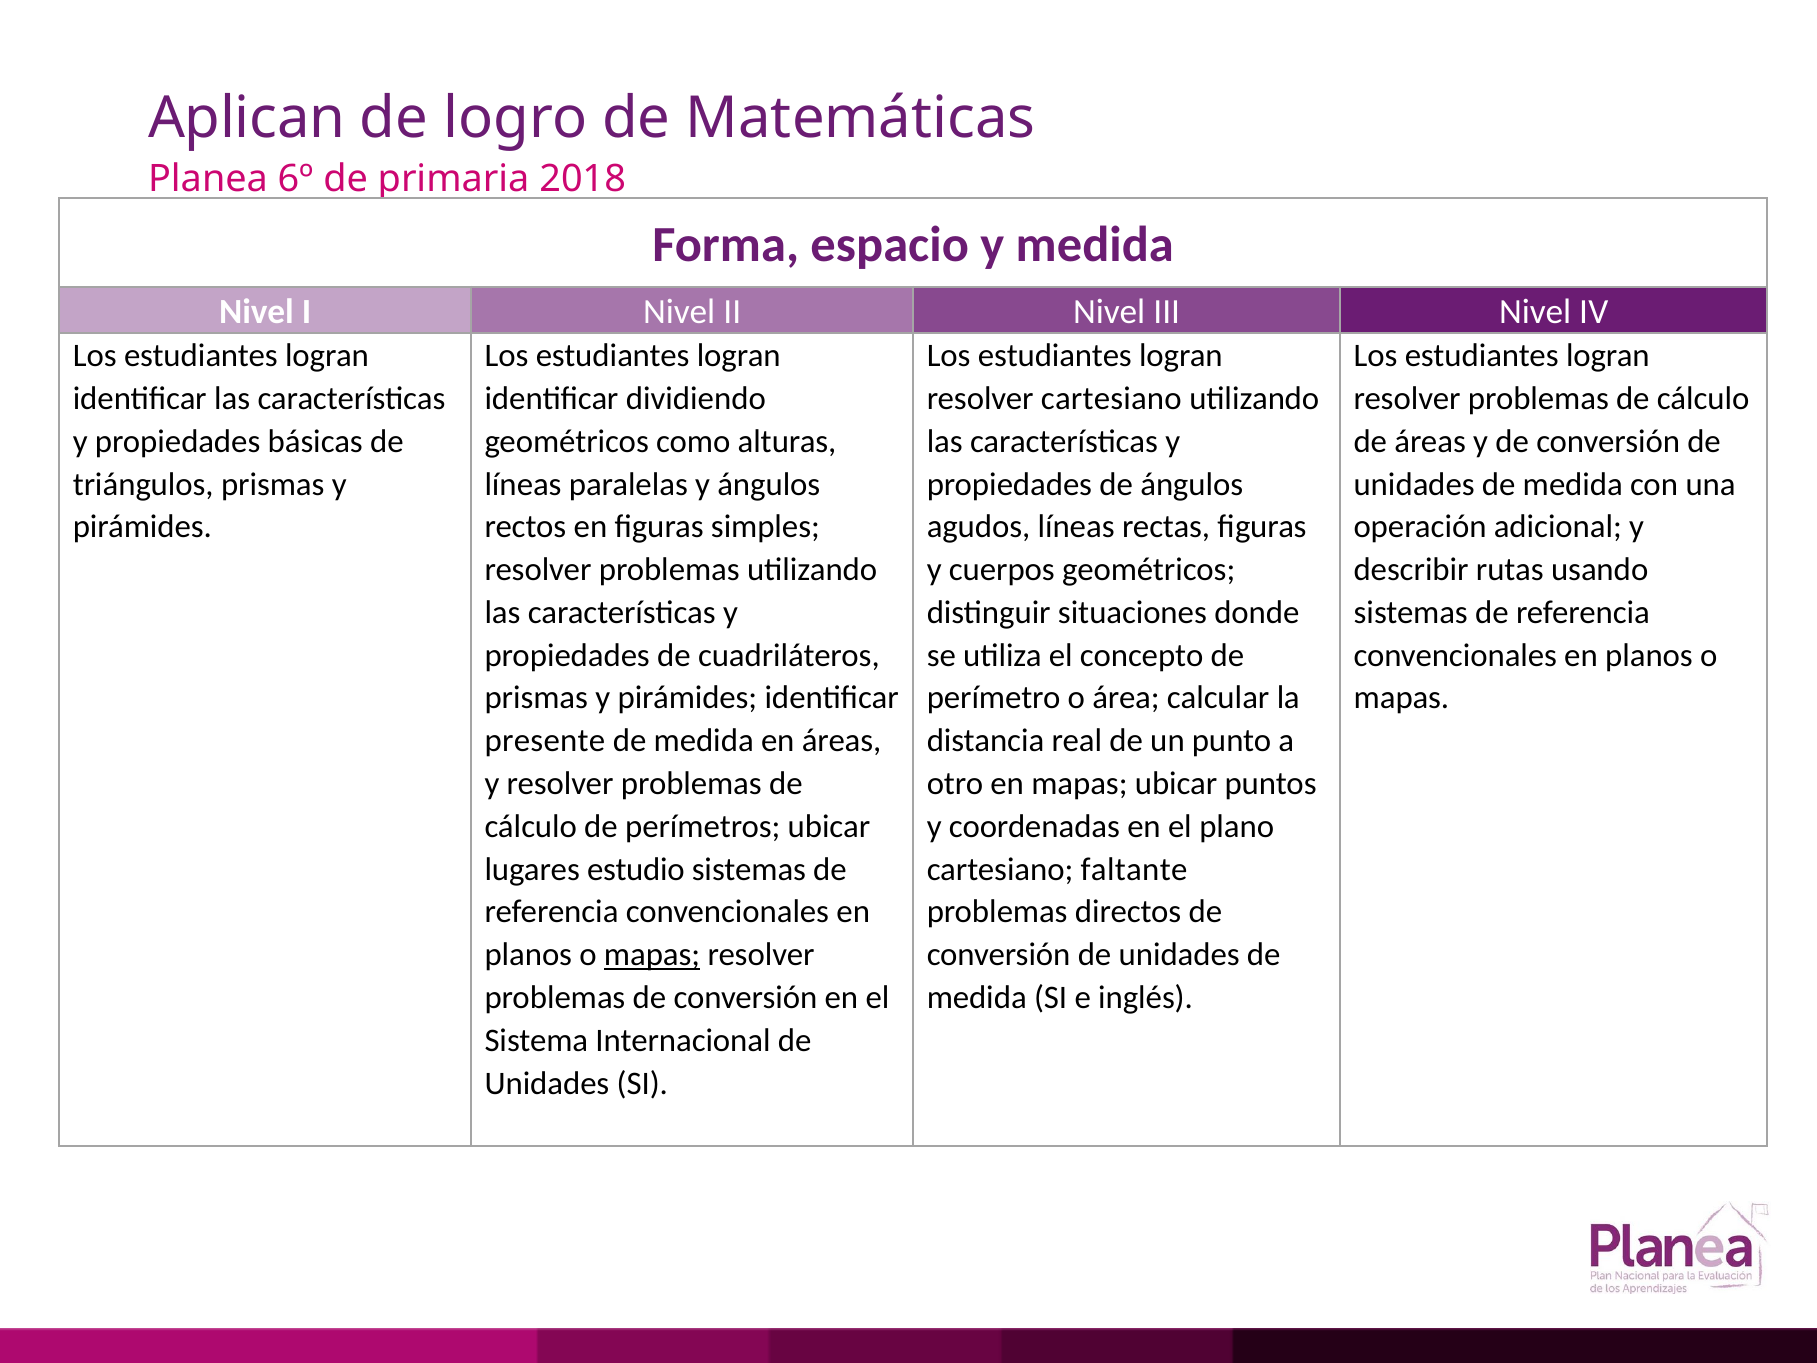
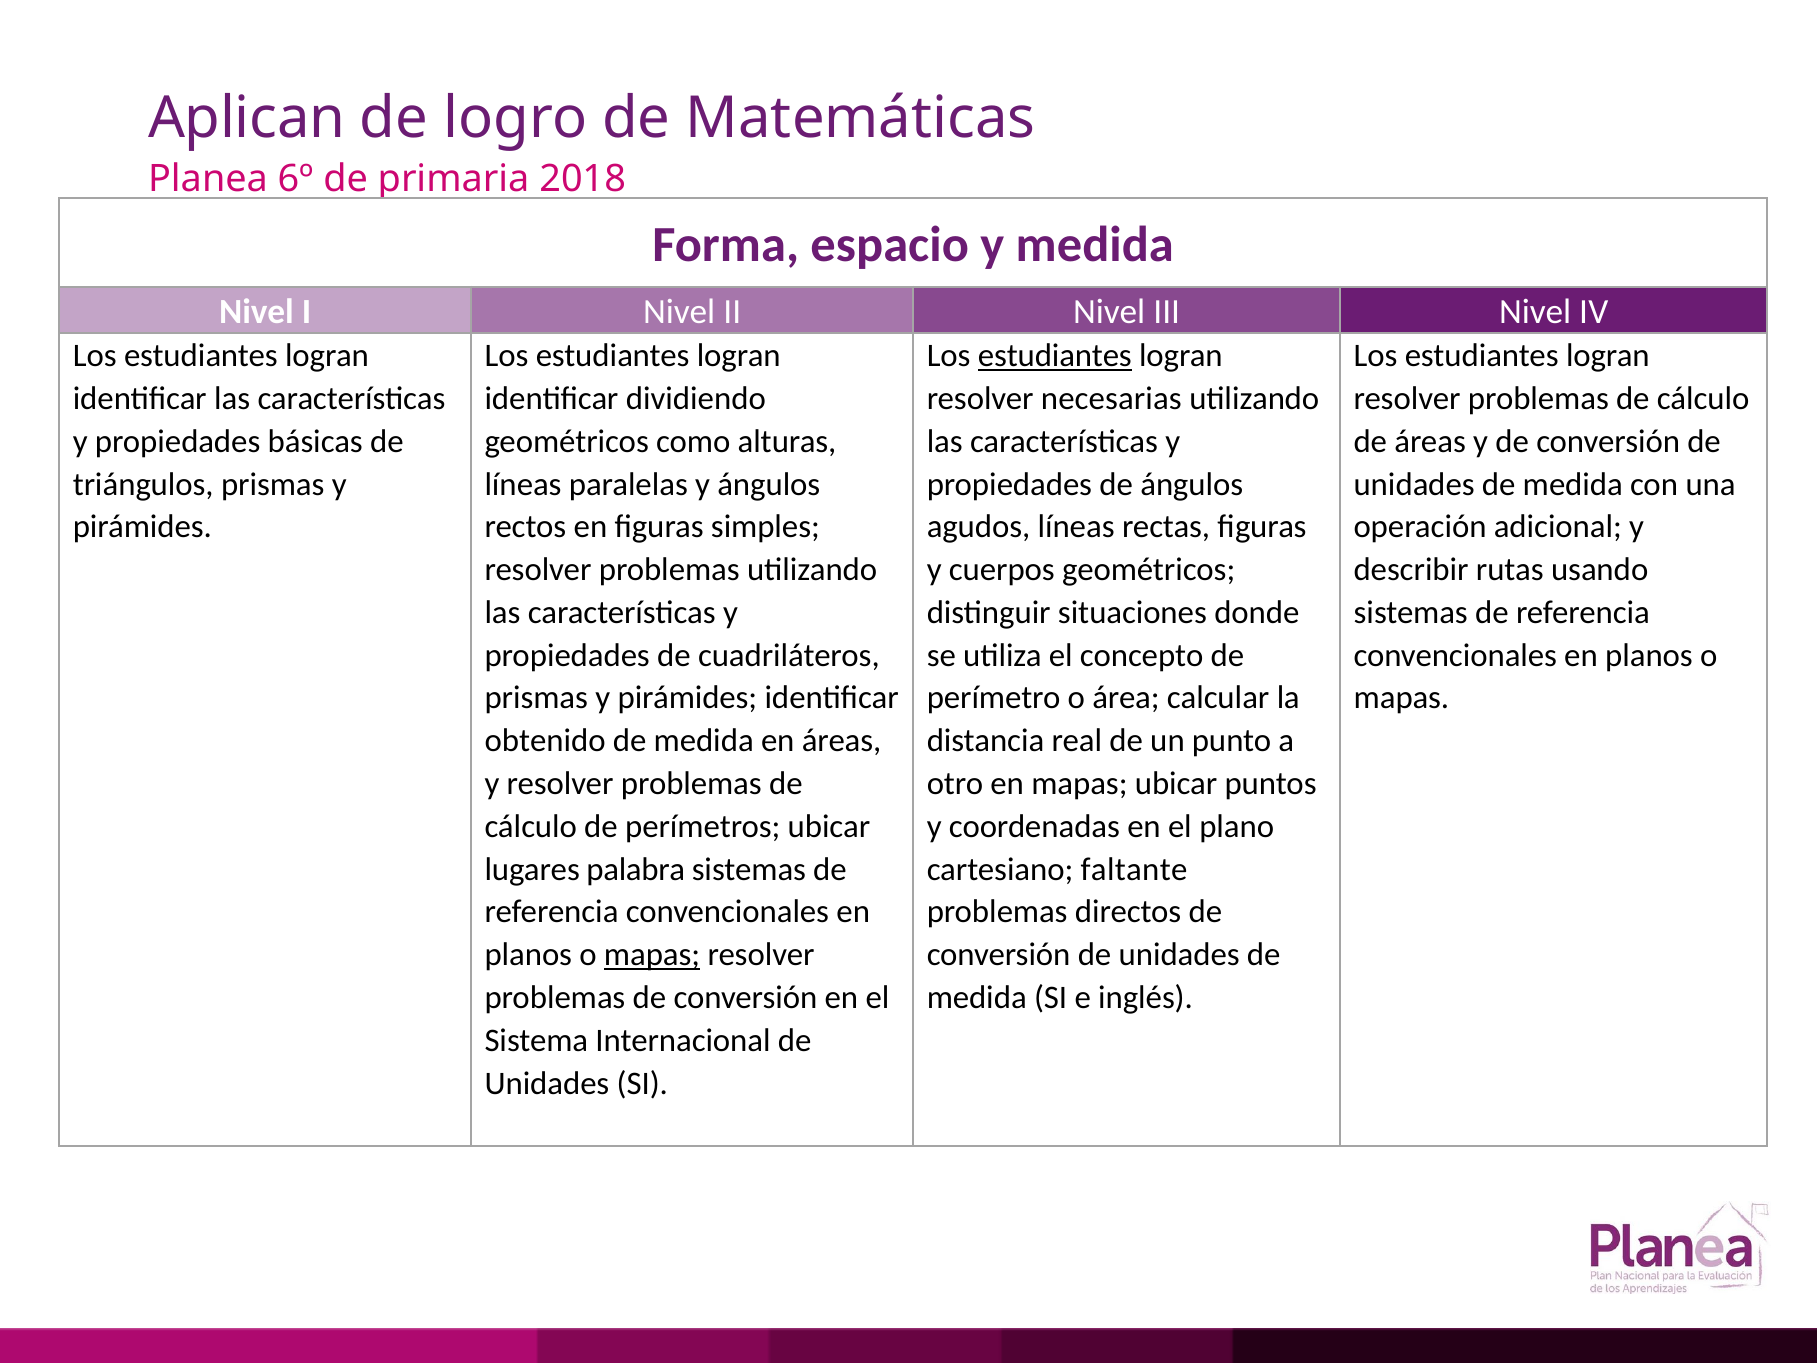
estudiantes underline: none -> present (1055, 356)
resolver cartesiano: cartesiano -> necesarias (1111, 399)
presente: presente -> obtenido (545, 741)
estudio: estudio -> palabra (636, 869)
